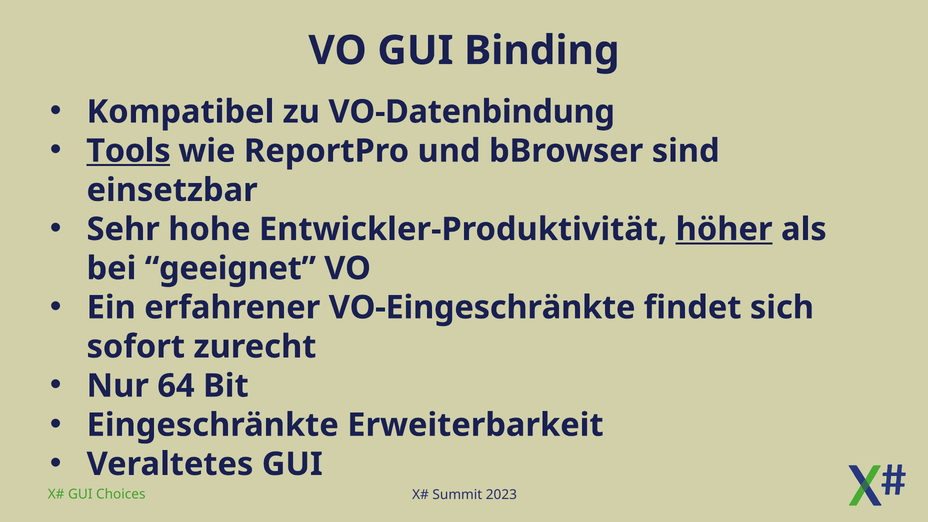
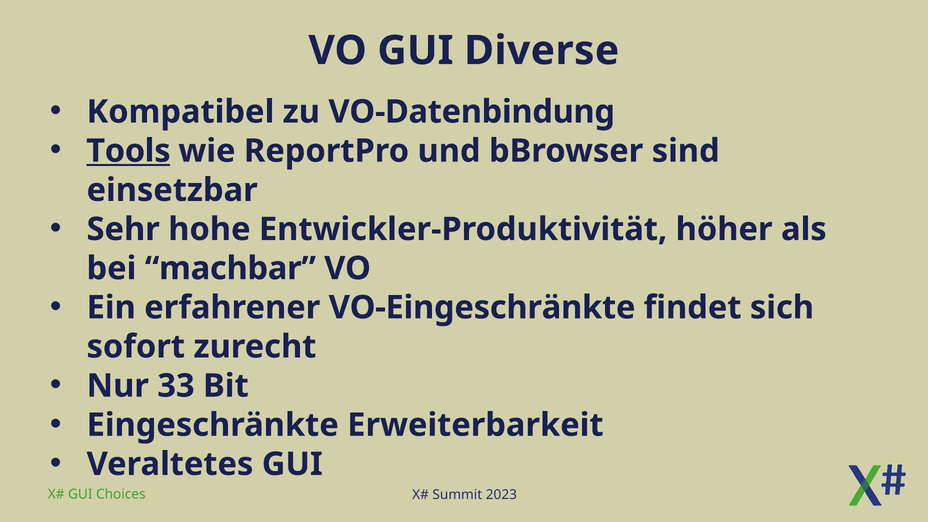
Binding: Binding -> Diverse (542, 51)
höher underline: present -> none (724, 229)
geeignet: geeignet -> machbar (230, 268)
64: 64 -> 33 (176, 386)
